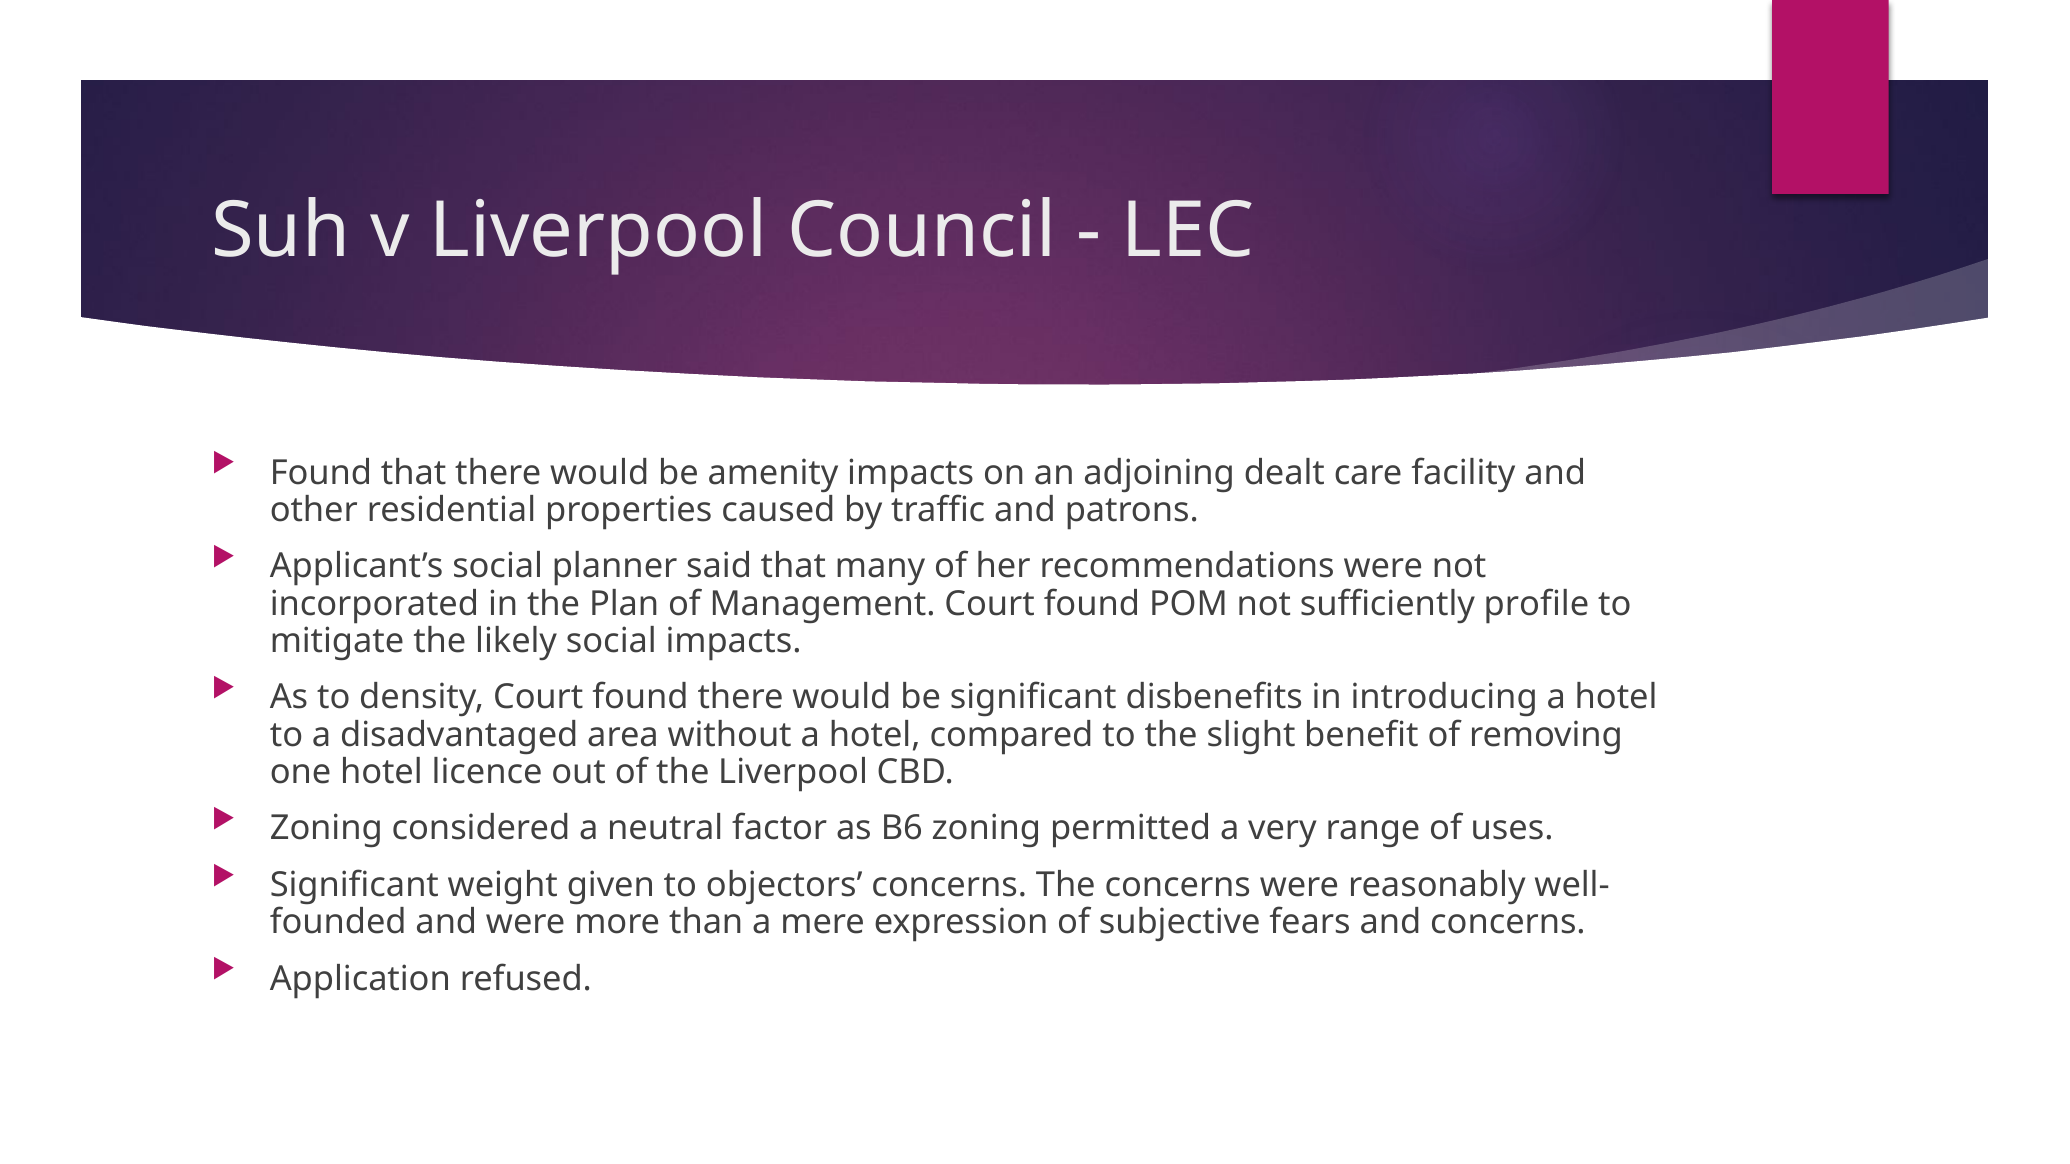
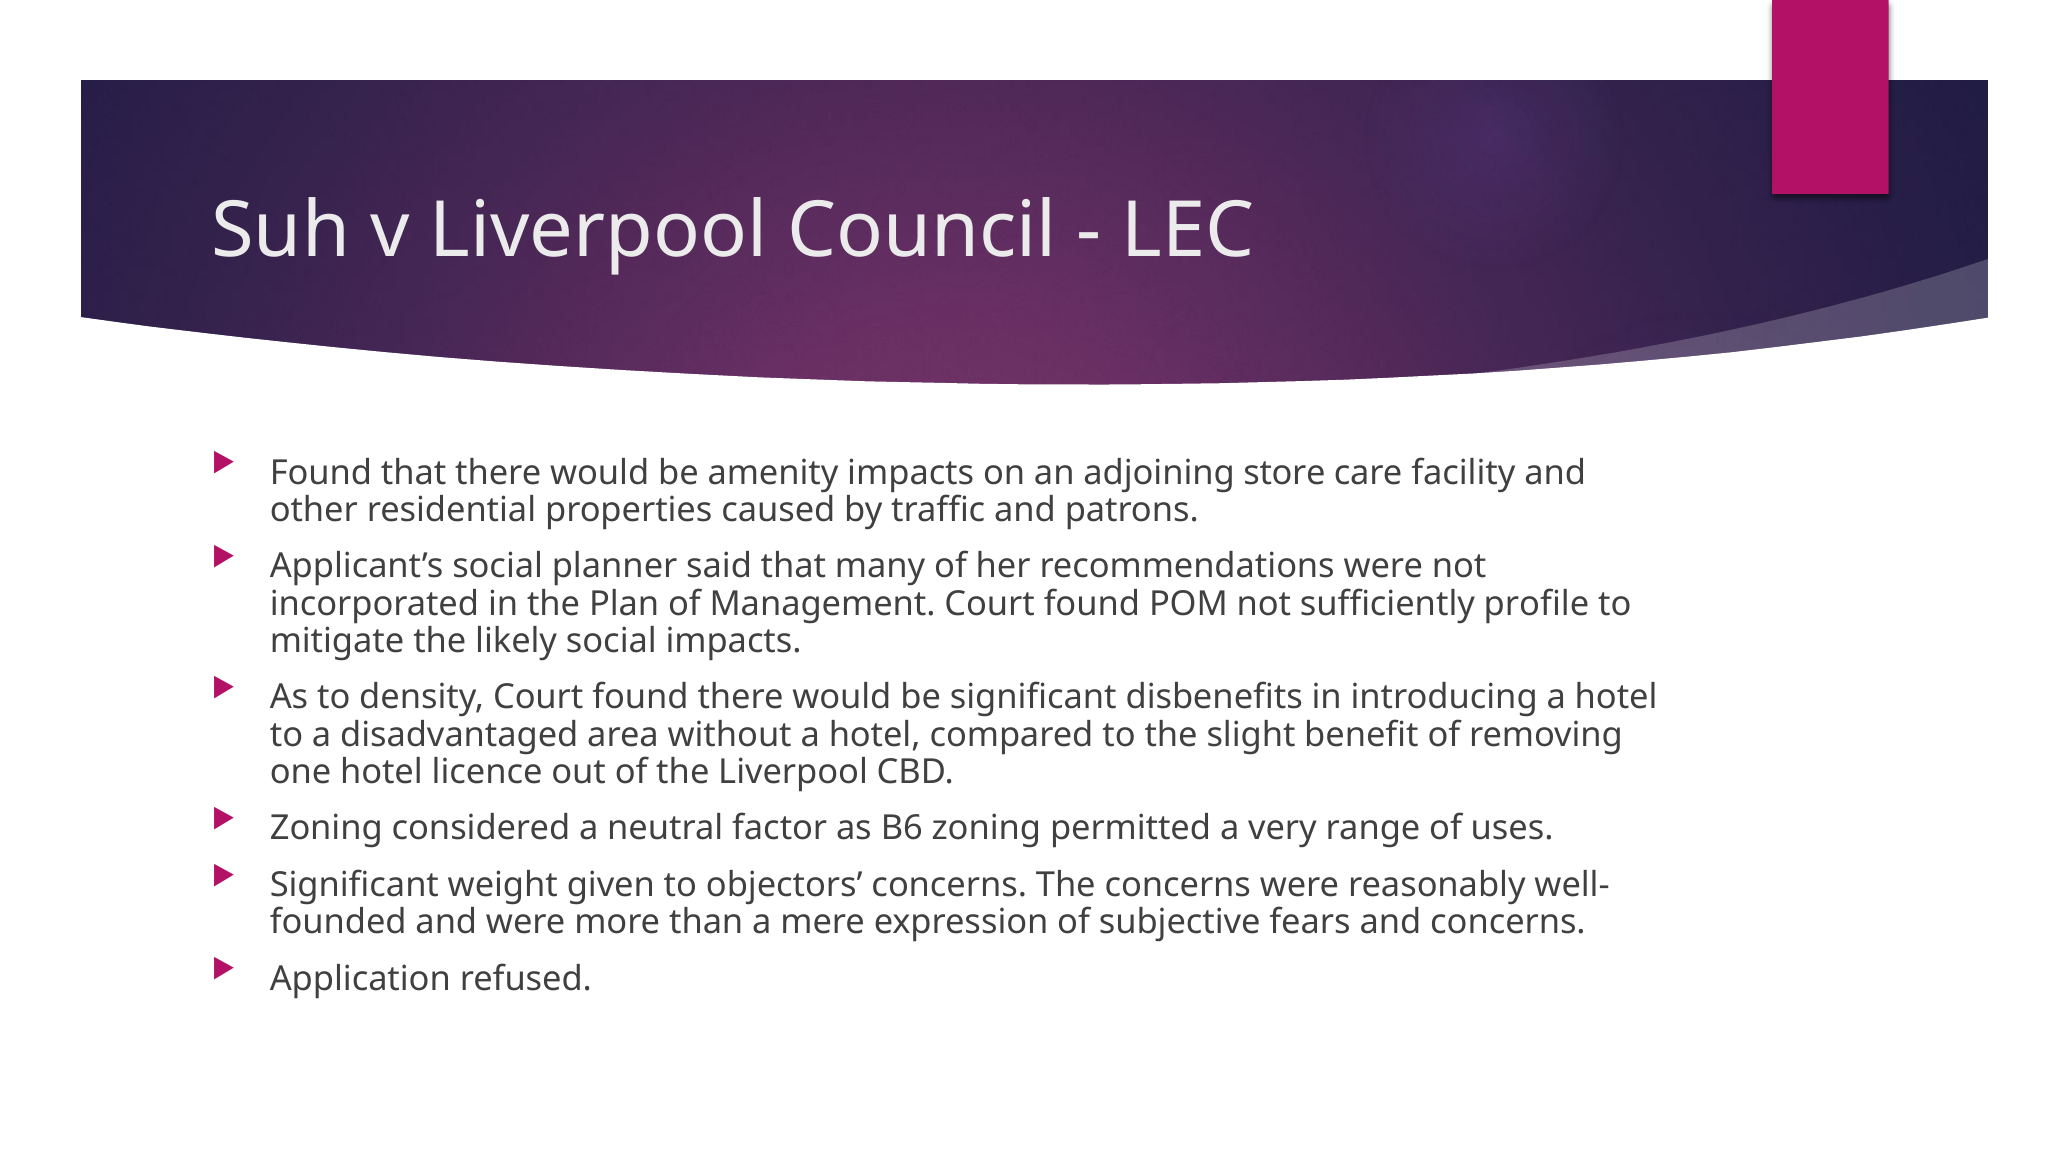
dealt: dealt -> store (1284, 473)
